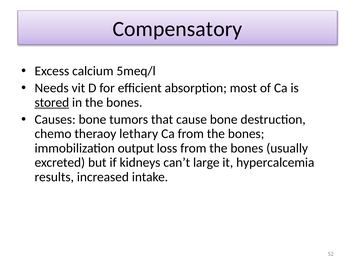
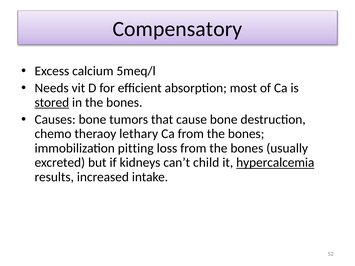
output: output -> pitting (136, 148)
large: large -> child (206, 163)
hypercalcemia underline: none -> present (275, 163)
